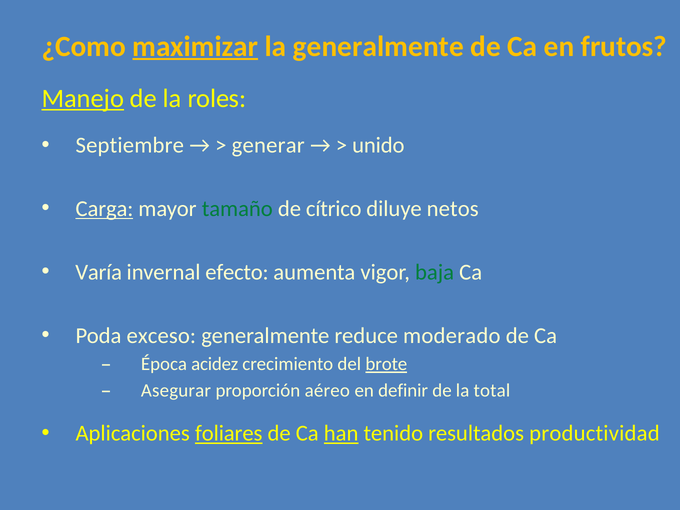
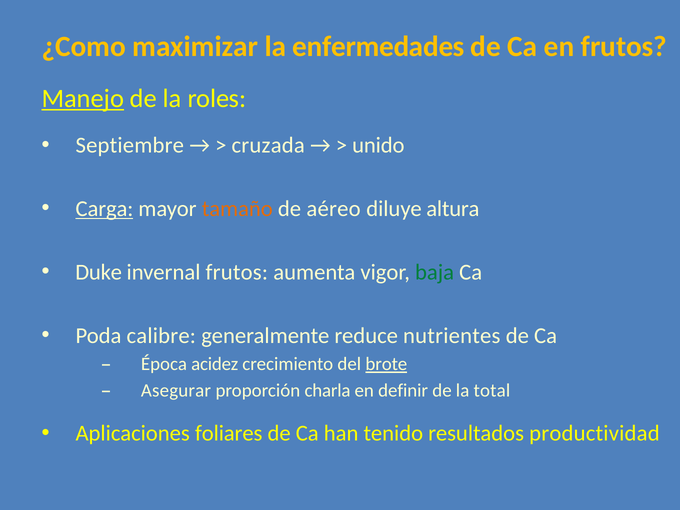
maximizar underline: present -> none (195, 46)
la generalmente: generalmente -> enfermedades (378, 46)
generar: generar -> cruzada (268, 145)
tamaño colour: green -> orange (237, 209)
cítrico: cítrico -> aéreo (334, 209)
netos: netos -> altura (453, 209)
Varía: Varía -> Duke (99, 272)
invernal efecto: efecto -> frutos (237, 272)
exceso: exceso -> calibre (161, 336)
moderado: moderado -> nutrientes (452, 336)
aéreo: aéreo -> charla (328, 391)
foliares underline: present -> none (229, 434)
han underline: present -> none (341, 434)
